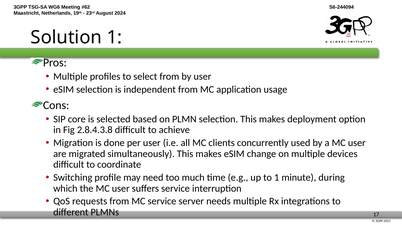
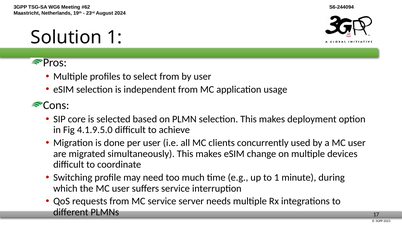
2.8.4.3.8: 2.8.4.3.8 -> 4.1.9.5.0 (95, 130)
